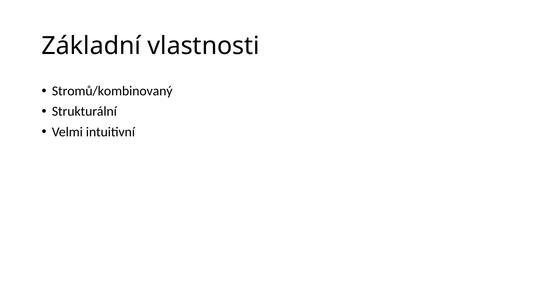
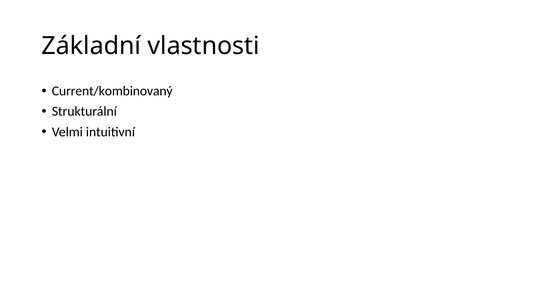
Stromů/kombinovaný: Stromů/kombinovaný -> Current/kombinovaný (112, 91)
